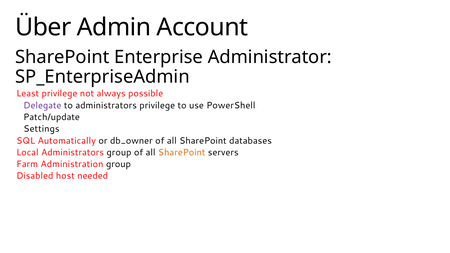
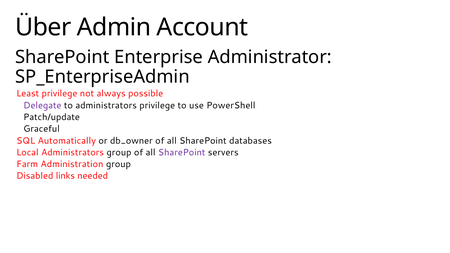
Settings: Settings -> Graceful (42, 129)
SharePoint colour: orange -> purple (182, 152)
host: host -> links (65, 176)
